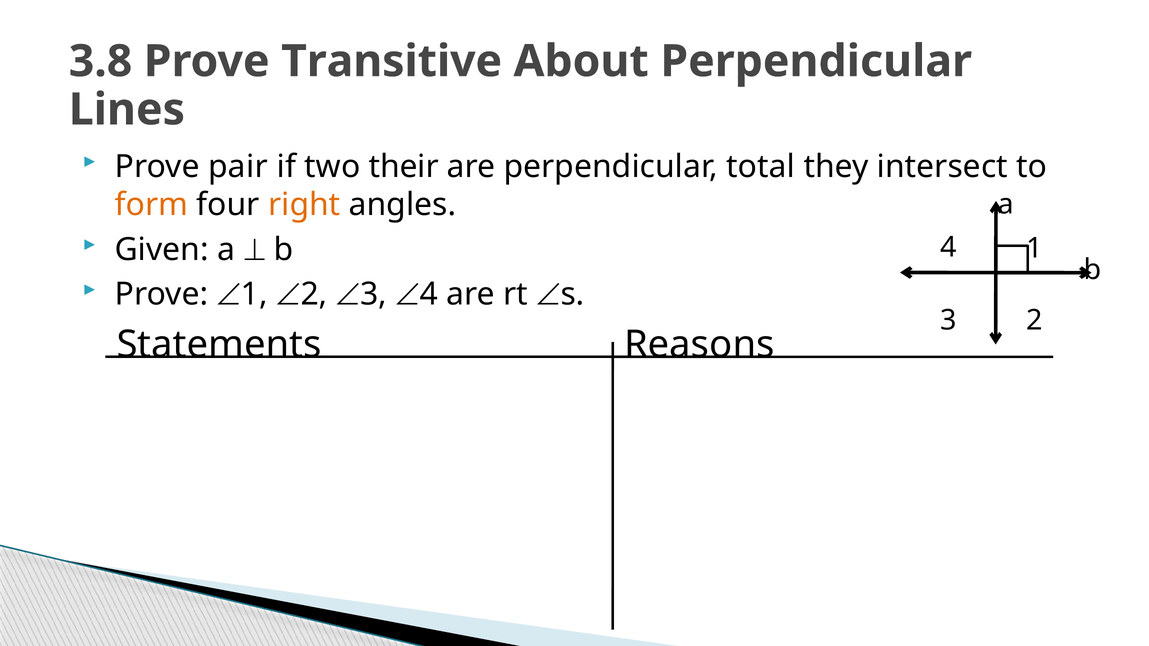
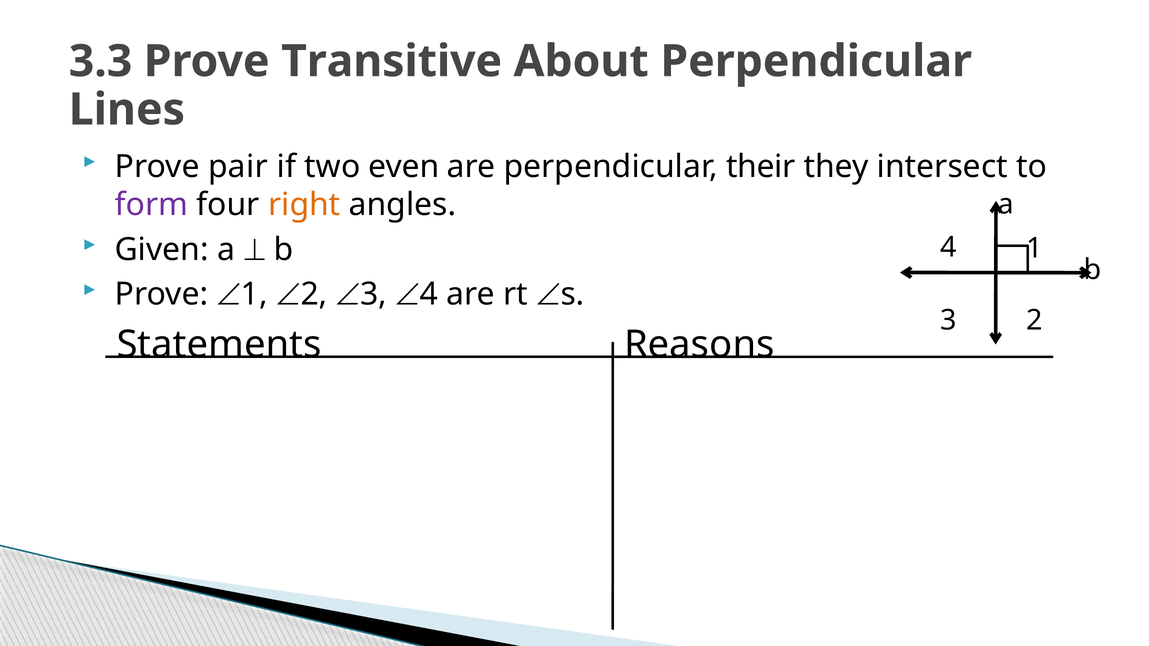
3.8: 3.8 -> 3.3 (101, 61)
their: their -> even (404, 167)
total: total -> their (761, 167)
form colour: orange -> purple (151, 205)
